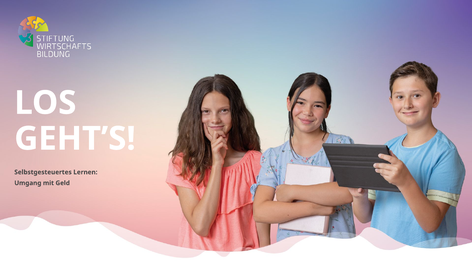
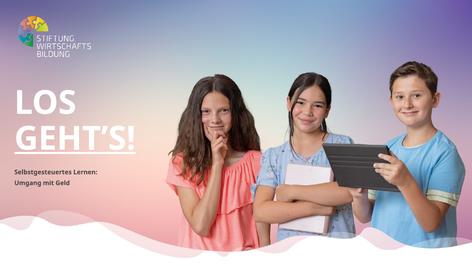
GEHT’S underline: none -> present (75, 138)
